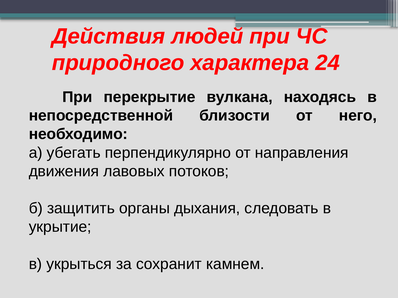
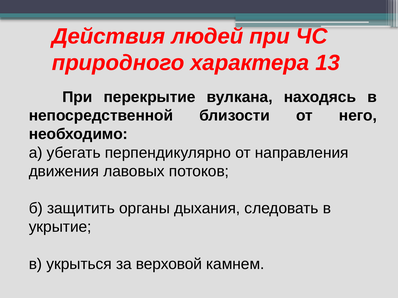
24: 24 -> 13 (328, 63)
сохранит: сохранит -> верховой (169, 264)
